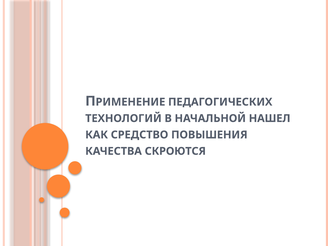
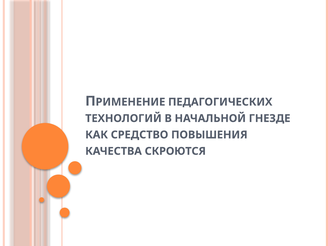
НАШЕЛ: НАШЕЛ -> ГНЕЗДЕ (270, 118)
